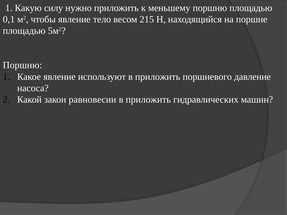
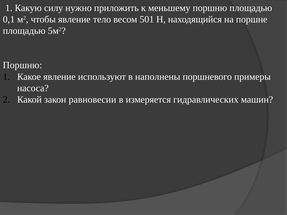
215: 215 -> 501 (147, 19)
используют в приложить: приложить -> наполнены (158, 77)
давление: давление -> примеры (252, 77)
приложить: приложить -> измеряется (148, 100)
